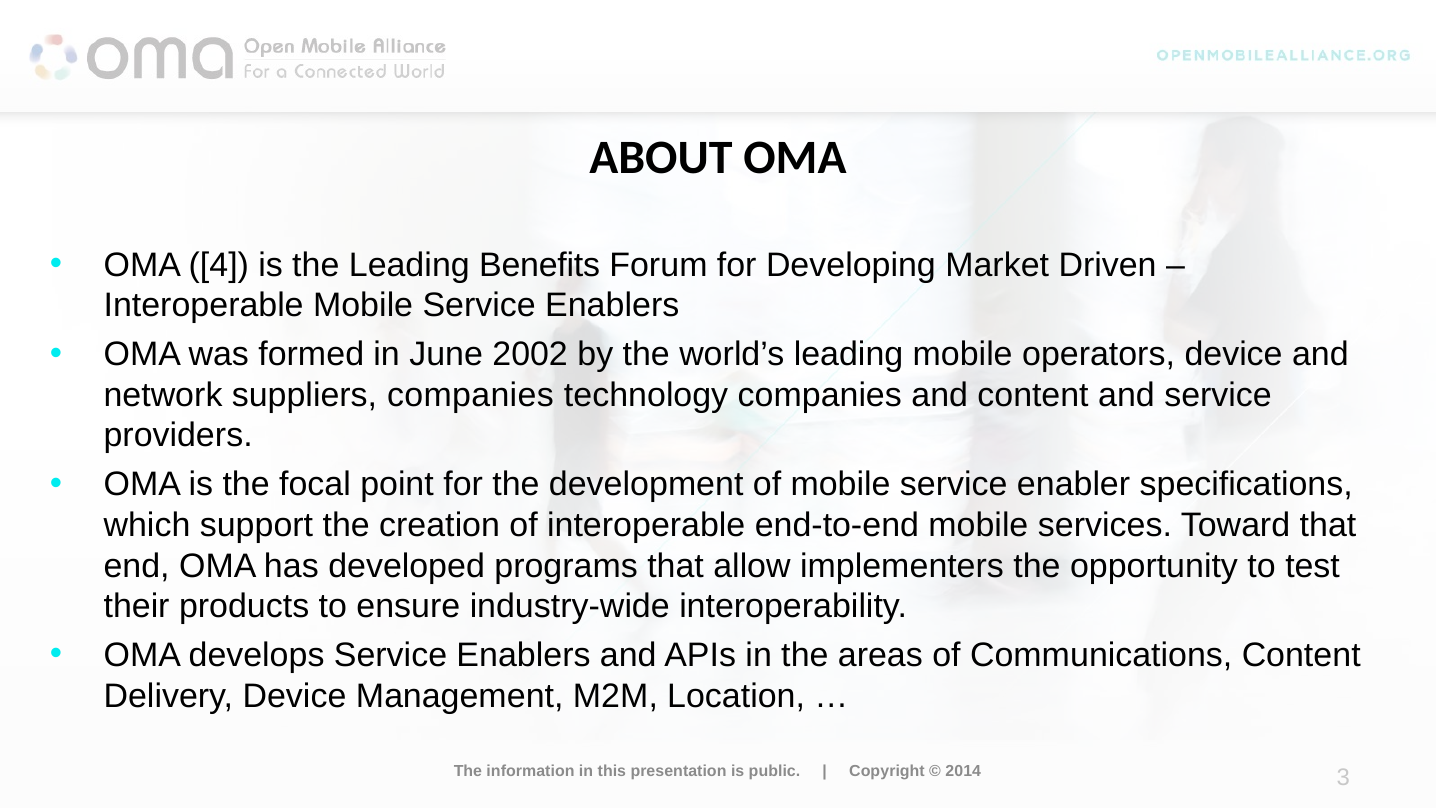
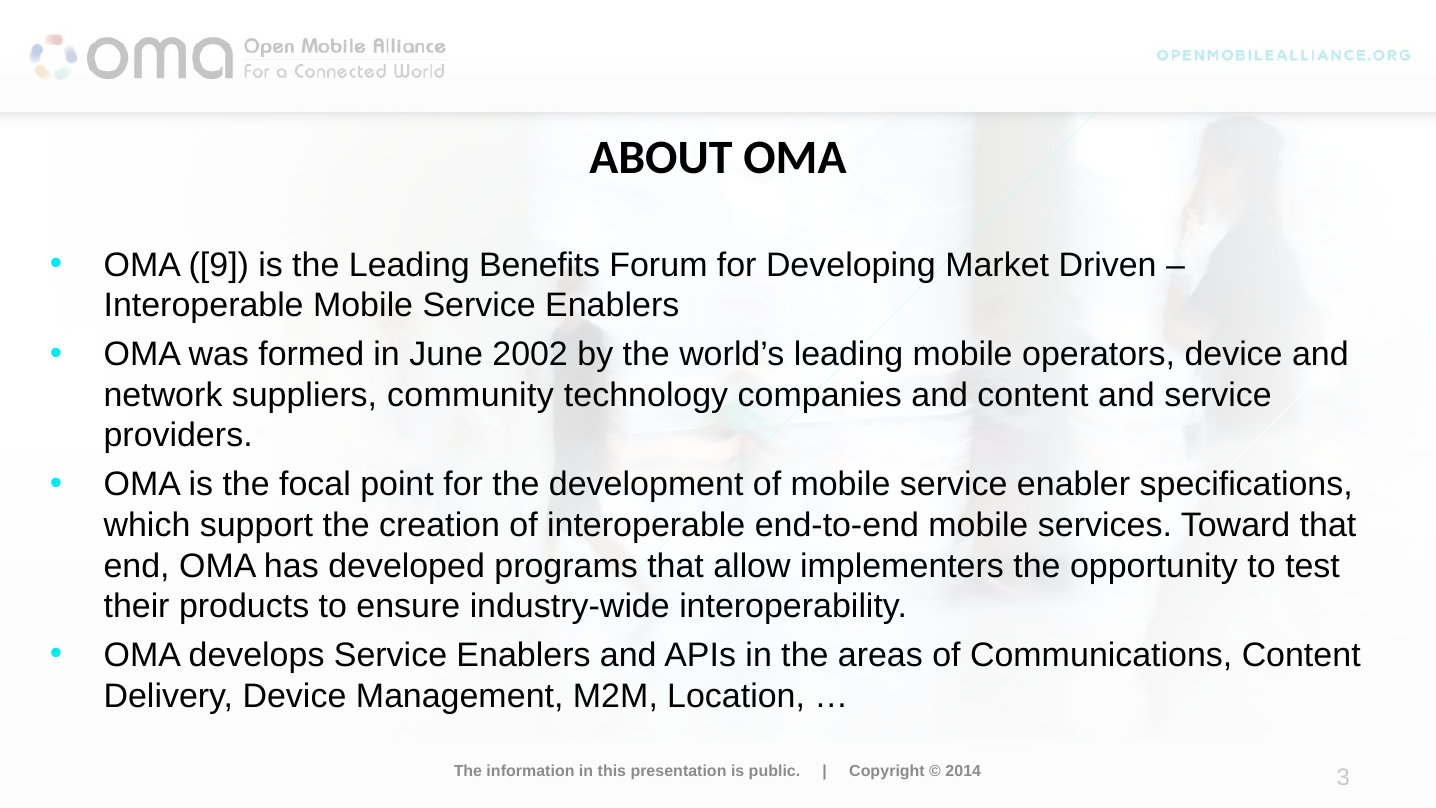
4: 4 -> 9 (219, 265)
suppliers companies: companies -> community (470, 395)
